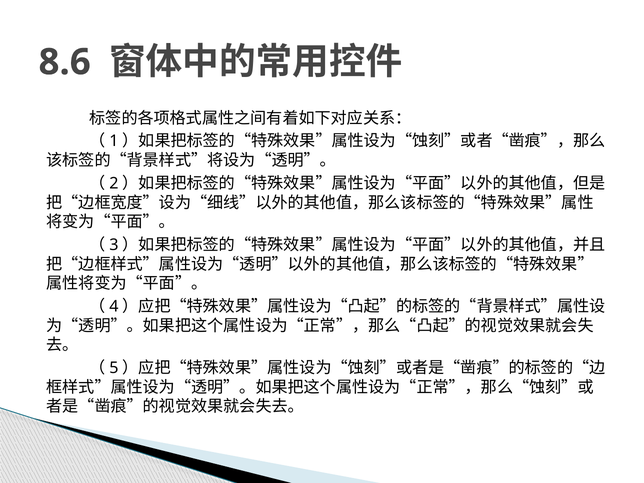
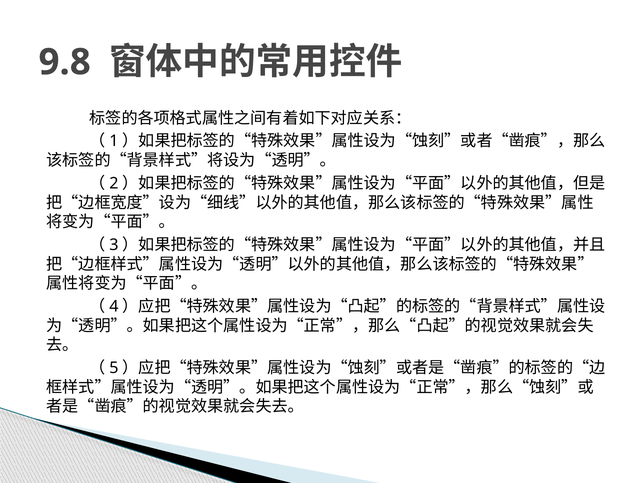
8.6: 8.6 -> 9.8 (65, 62)
